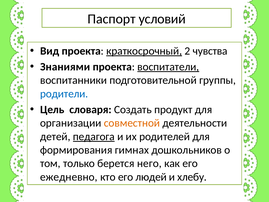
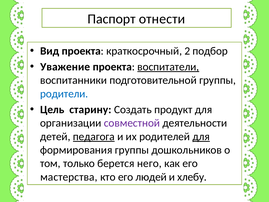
условий: условий -> отнести (162, 19)
краткосрочный underline: present -> none (144, 51)
чувства: чувства -> подбор (210, 51)
Знаниями: Знаниями -> Уважение (65, 67)
словаря: словаря -> старину (90, 109)
совместной colour: orange -> purple (132, 123)
для underline: none -> present (201, 136)
формирования гимнах: гимнах -> группы (132, 150)
ежедневно: ежедневно -> мастерства (69, 177)
